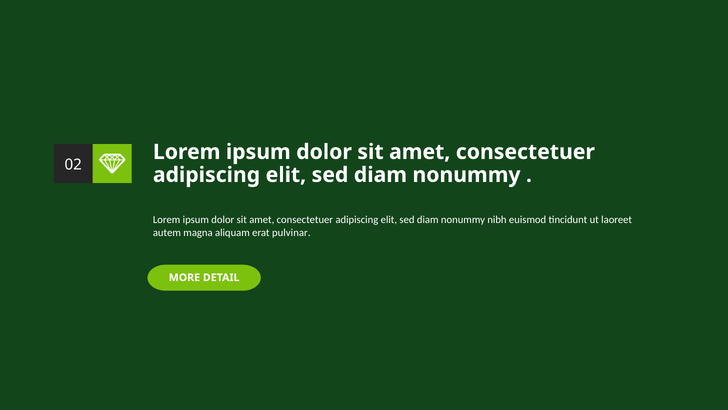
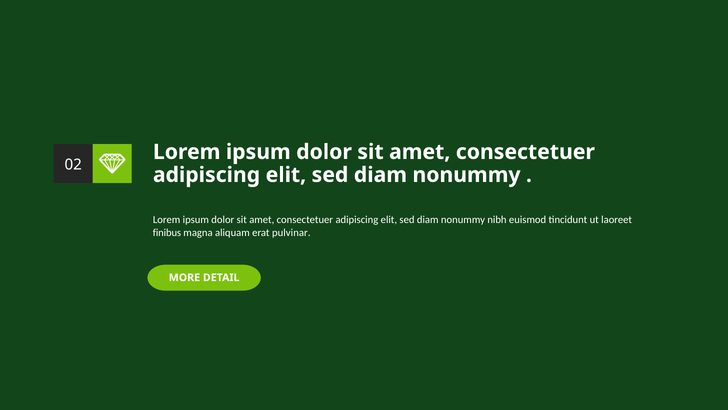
autem: autem -> finibus (167, 232)
